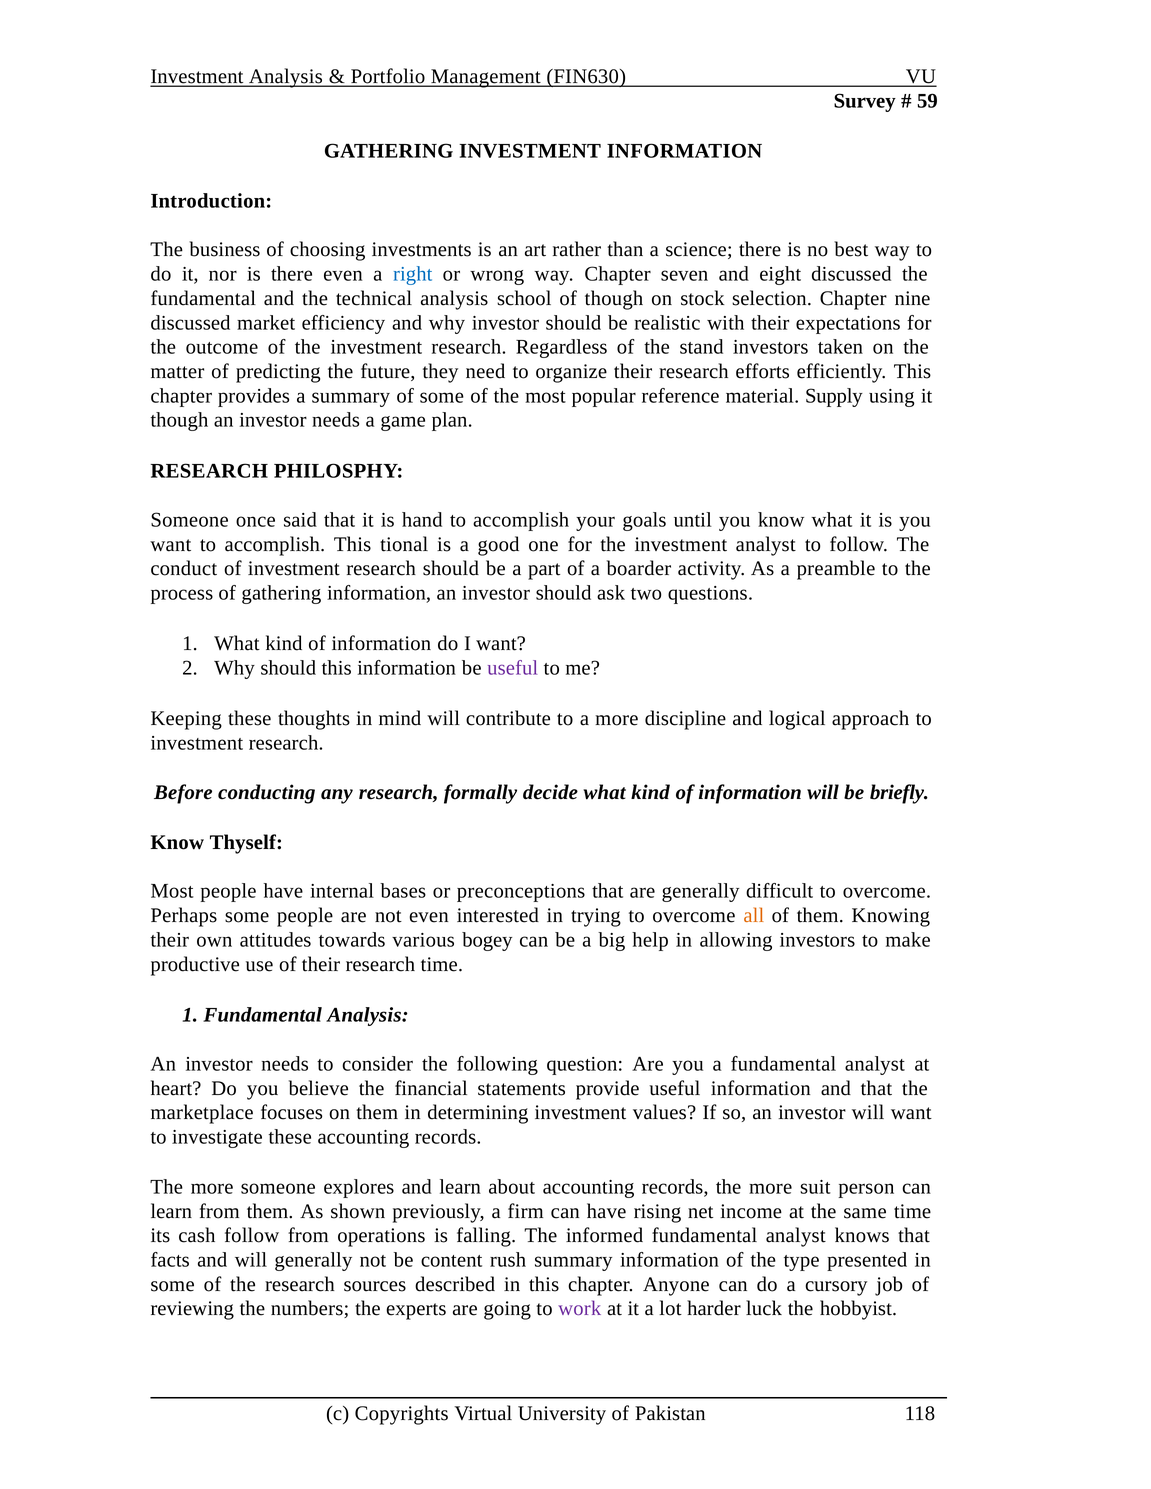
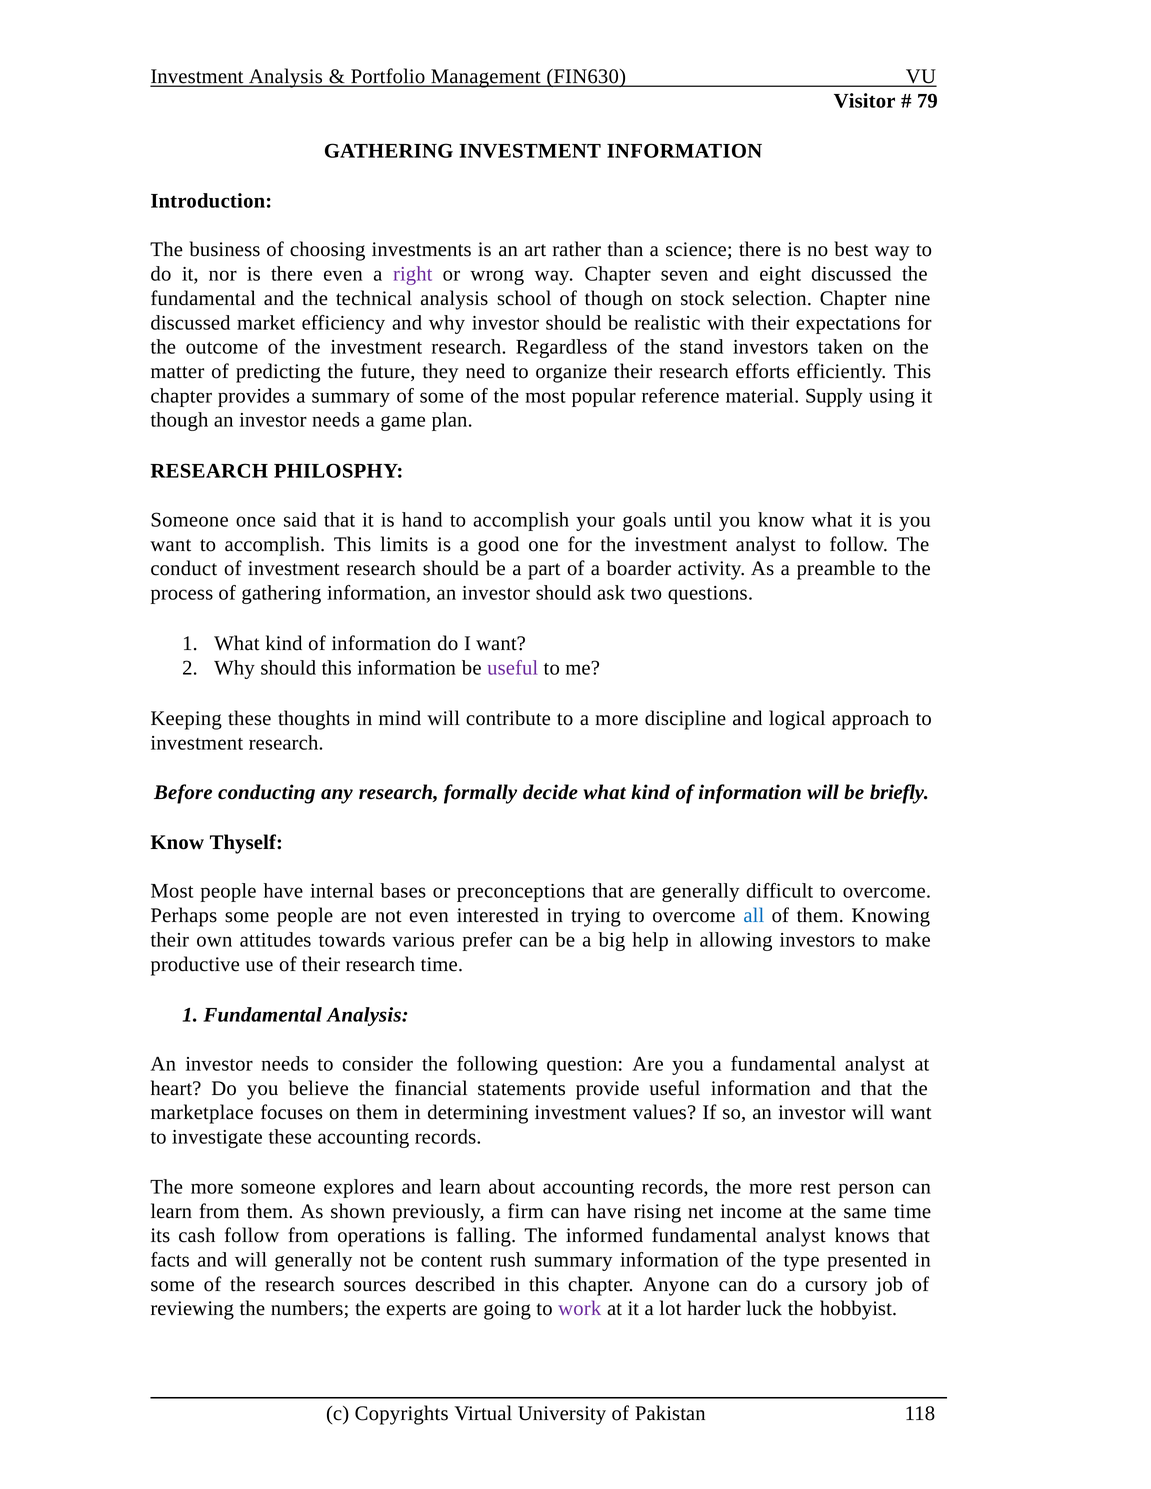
Survey: Survey -> Visitor (865, 101)
59: 59 -> 79 (927, 101)
right colour: blue -> purple (413, 274)
tional: tional -> limits (404, 544)
all colour: orange -> blue (754, 916)
bogey: bogey -> prefer (487, 940)
suit: suit -> rest (815, 1187)
